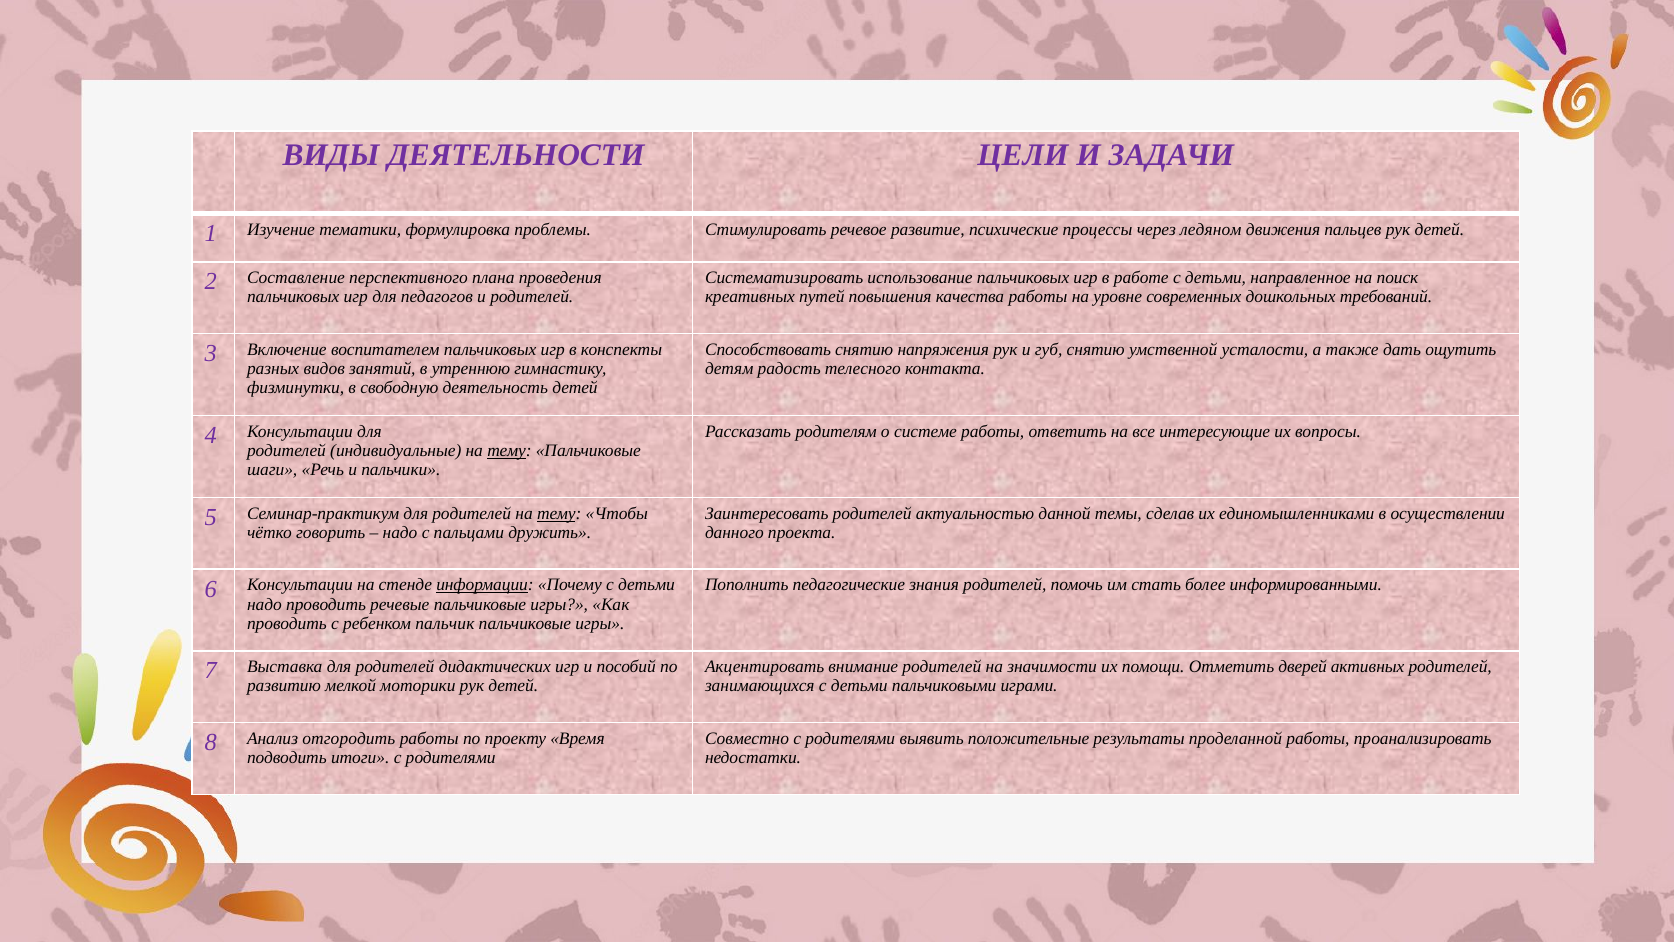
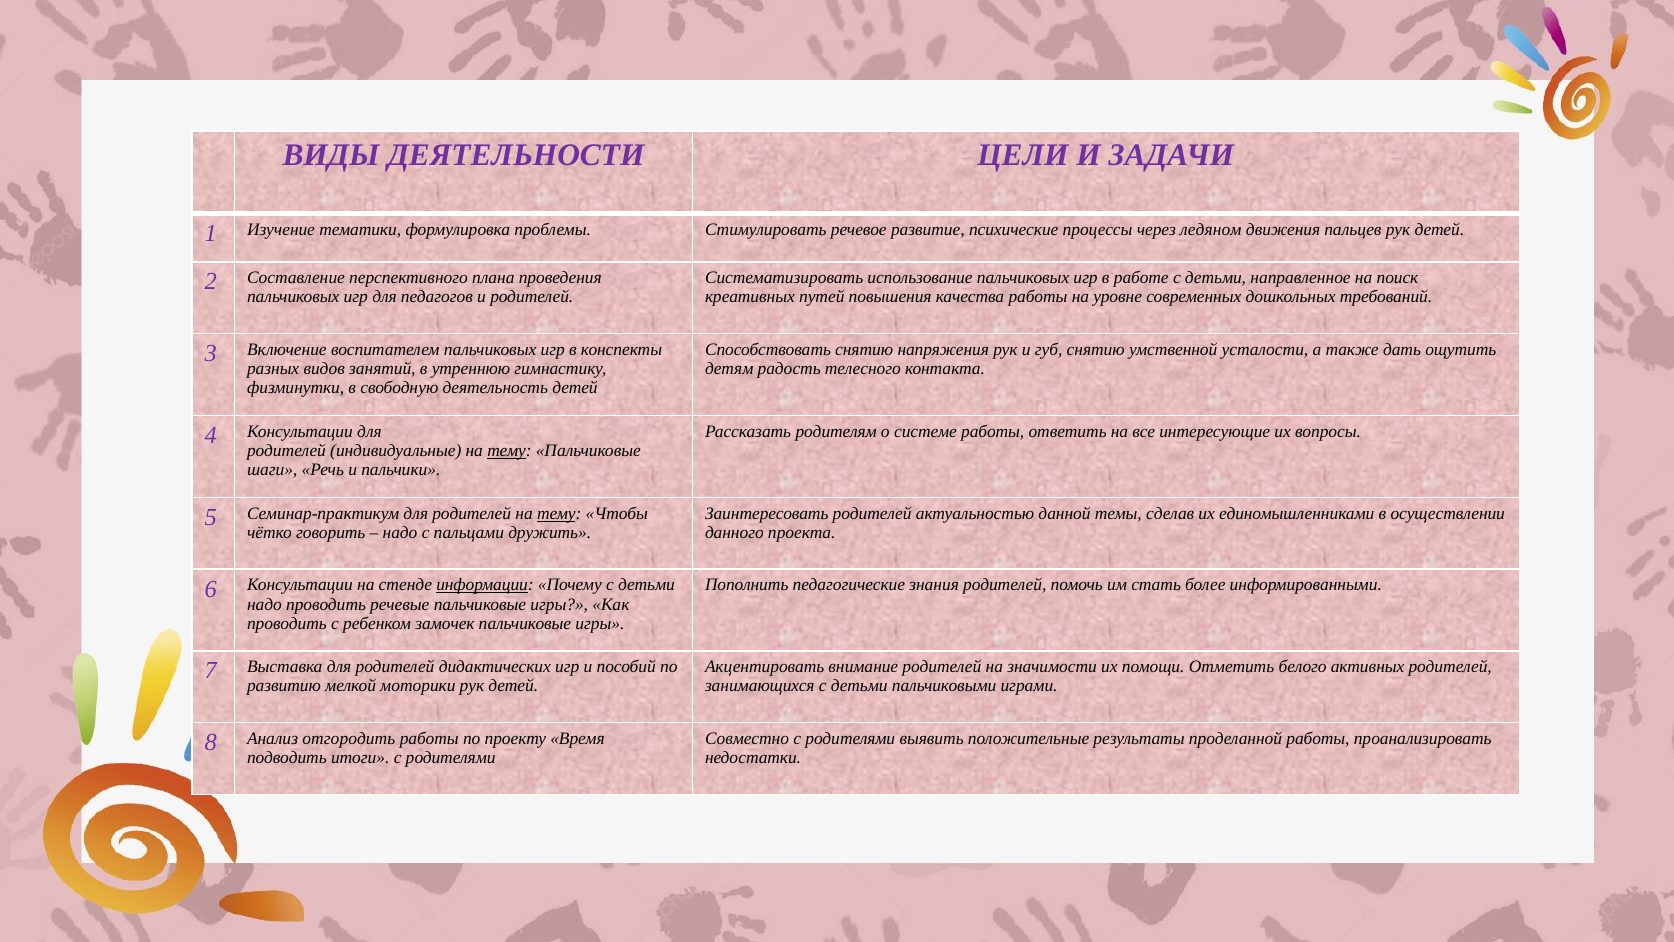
пальчик: пальчик -> замочек (445, 623)
дверей: дверей -> белого (1303, 667)
